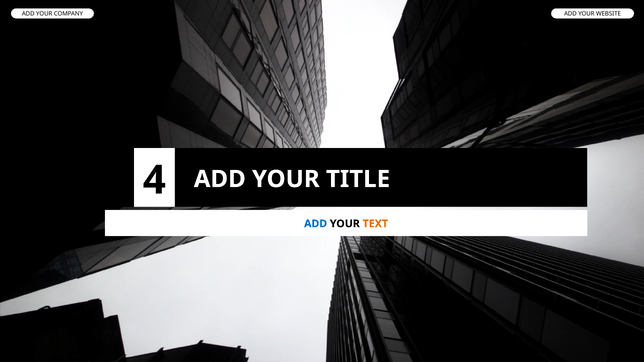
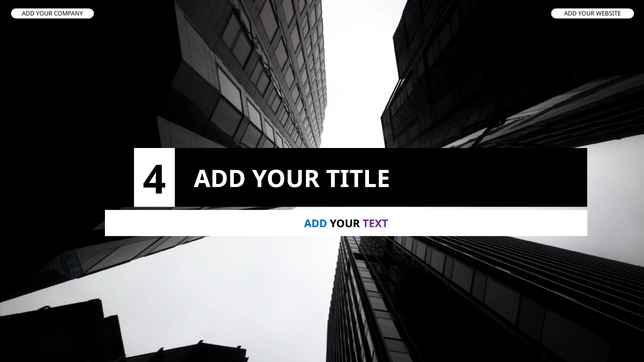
TEXT colour: orange -> purple (375, 223)
